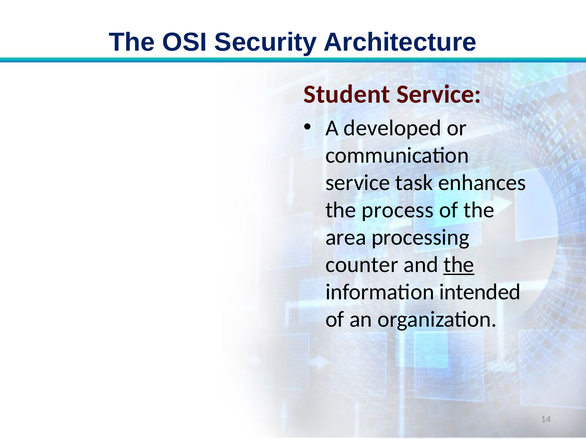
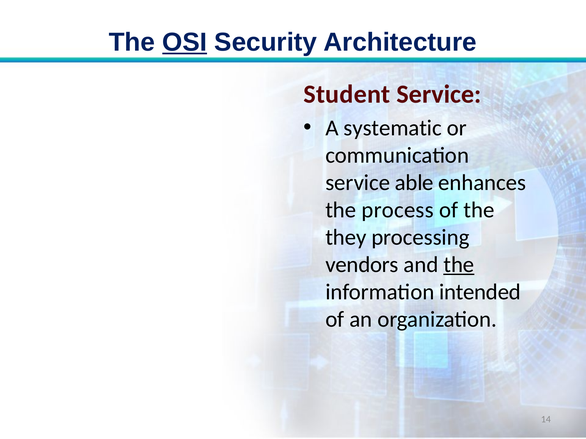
OSI underline: none -> present (185, 42)
developed: developed -> systematic (393, 128)
task: task -> able (414, 183)
area: area -> they (346, 238)
counter: counter -> vendors (362, 265)
